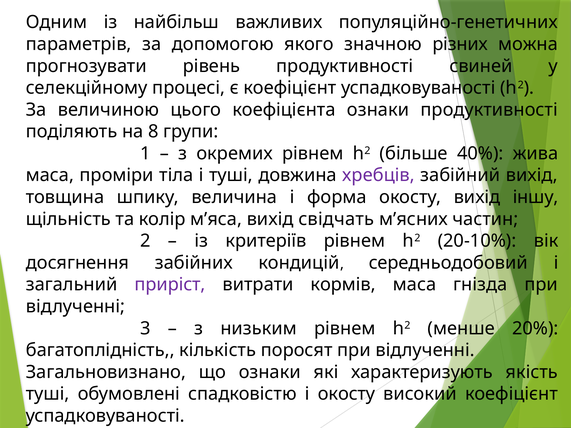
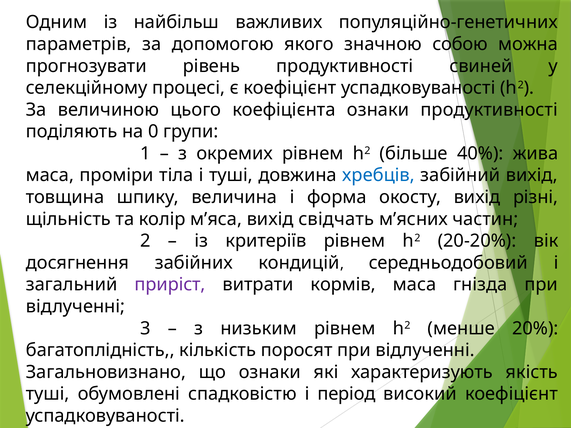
різних: різних -> собою (460, 44)
8: 8 -> 0 (153, 132)
хребців colour: purple -> blue (379, 175)
іншу: іншу -> різні (535, 197)
20-10%: 20-10% -> 20-20% (477, 241)
і окосту: окосту -> період (346, 394)
